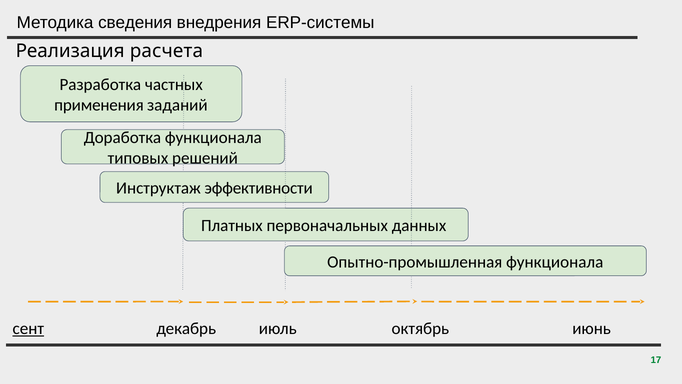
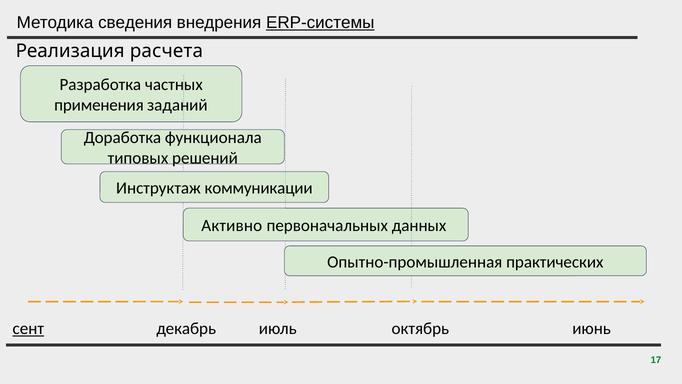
ERP-системы underline: none -> present (320, 23)
эффективности: эффективности -> коммуникации (259, 188)
Платных: Платных -> Активно (232, 226)
Опытно-промышленная функционала: функционала -> практических (555, 262)
